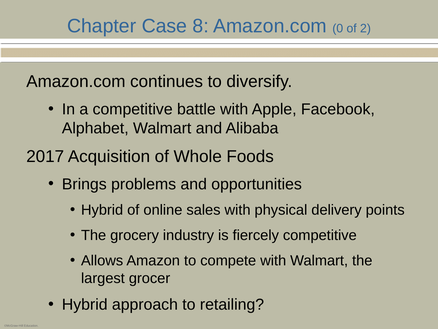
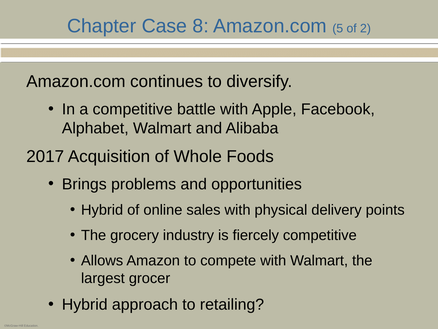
0: 0 -> 5 (338, 29)
